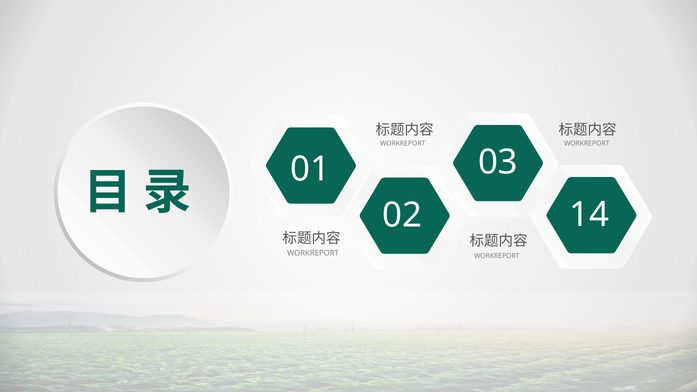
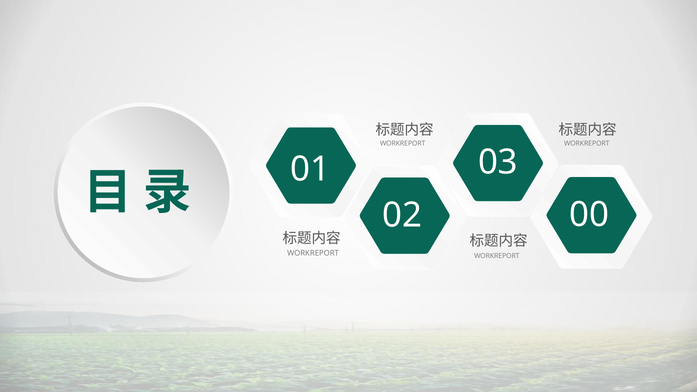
14: 14 -> 00 (589, 215)
